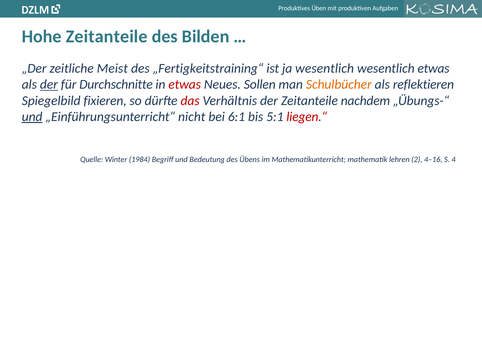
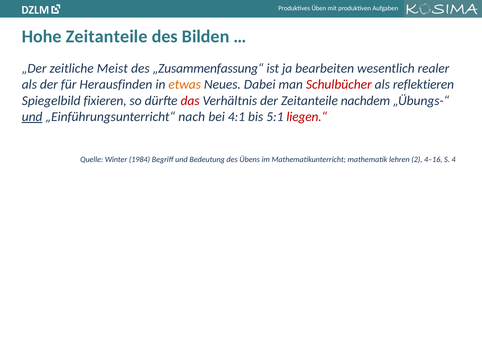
„Fertigkeitstraining“: „Fertigkeitstraining“ -> „Zusammenfassung“ (208, 68)
ja wesentlich: wesentlich -> bearbeiten (325, 68)
wesentlich etwas: etwas -> realer (433, 68)
der underline: present -> none (49, 84)
Durchschnitte: Durchschnitte -> Herausfinden (116, 84)
etwas colour: red -> orange (185, 84)
Sollen: Sollen -> Dabei (260, 84)
Schulbücher colour: orange -> red (339, 84)
nicht: nicht -> nach (192, 117)
6:1: 6:1 -> 4:1 (236, 117)
